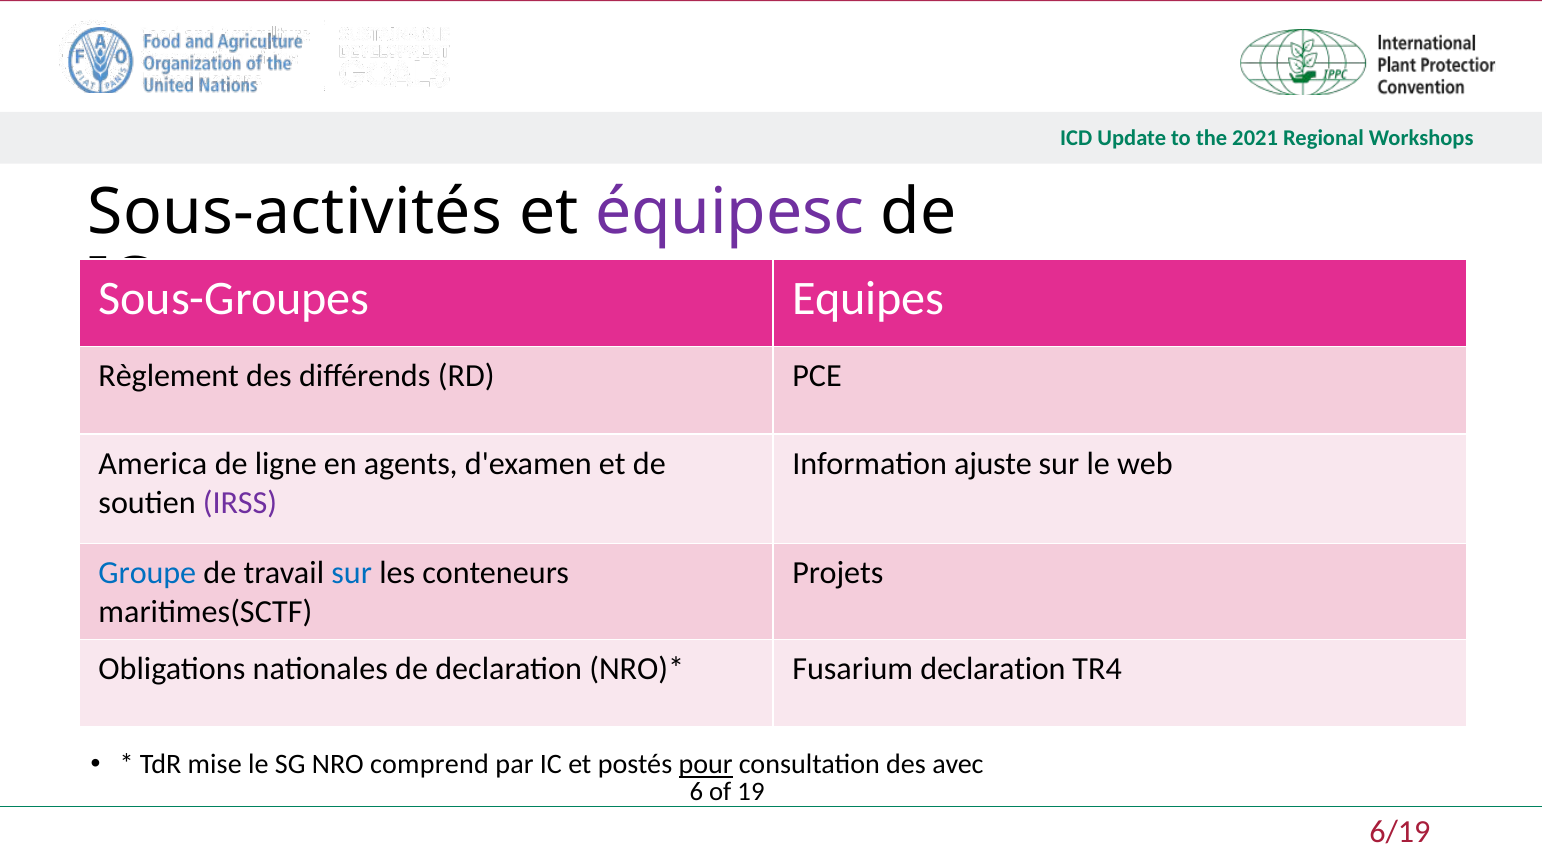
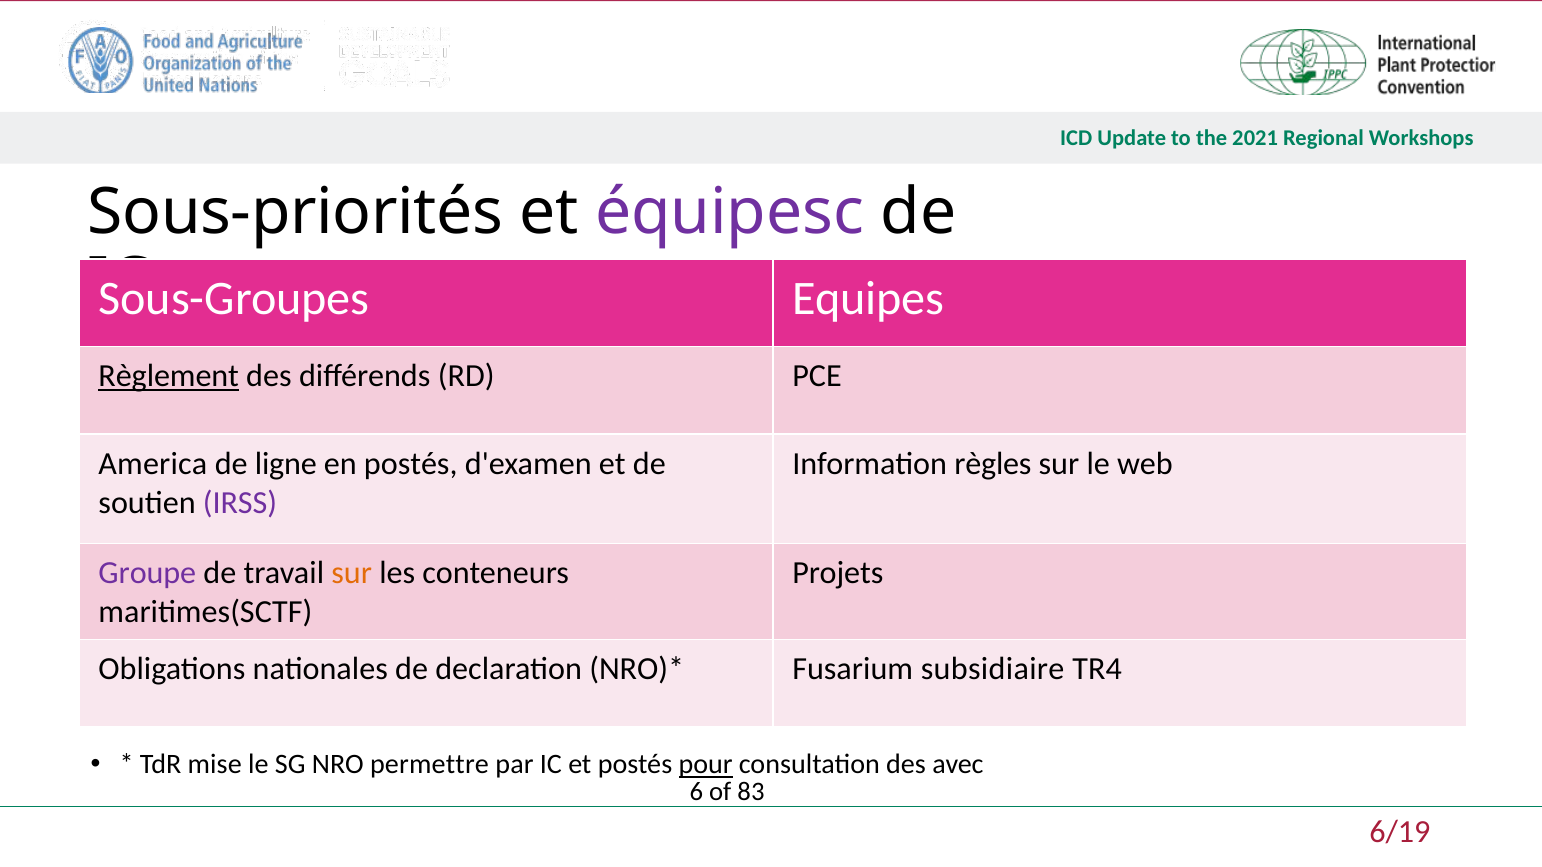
Sous-activités: Sous-activités -> Sous-priorités (295, 212)
Règlement underline: none -> present (169, 376)
en agents: agents -> postés (411, 464)
ajuste: ajuste -> règles (993, 464)
Groupe colour: blue -> purple (147, 573)
sur colour: blue -> orange (352, 573)
Fusarium declaration: declaration -> subsidiaire (993, 670)
comprend: comprend -> permettre (430, 765)
19: 19 -> 83 (751, 792)
